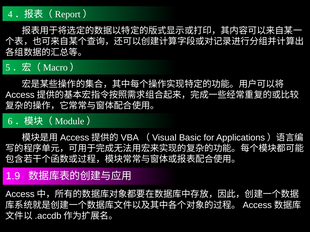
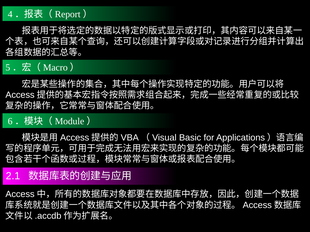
1.9: 1.9 -> 2.1 (13, 176)
